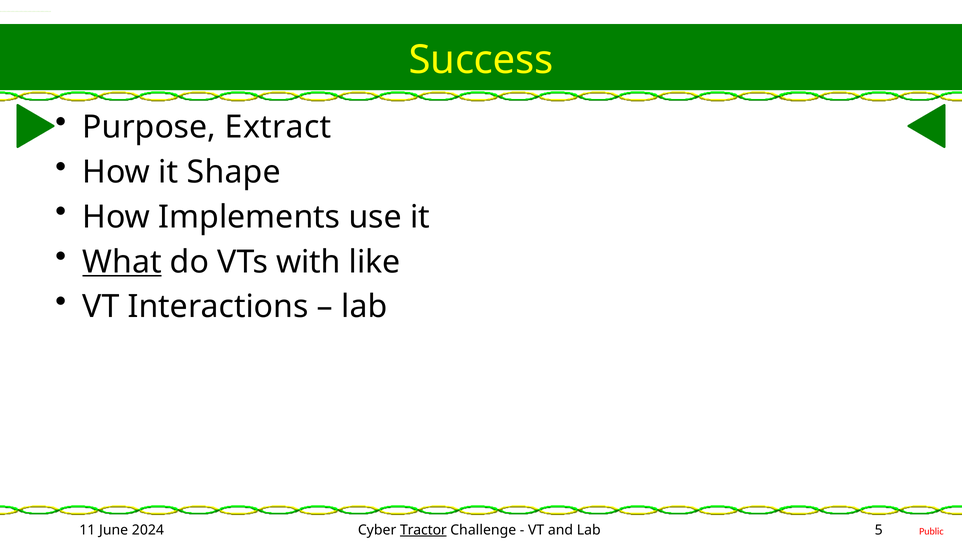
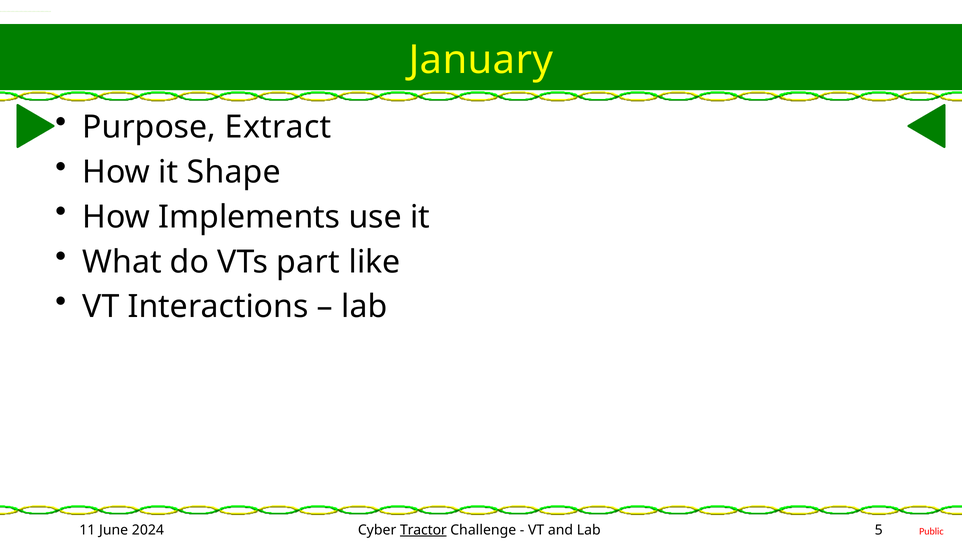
Success: Success -> January (481, 60)
What underline: present -> none (122, 262)
with: with -> part (308, 262)
